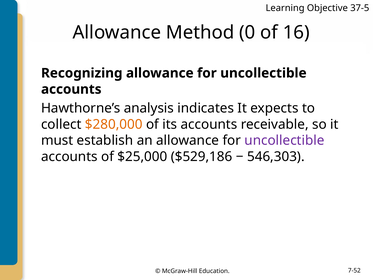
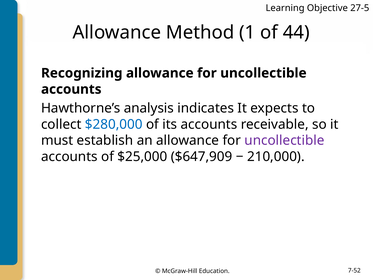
37-5: 37-5 -> 27-5 (360, 8)
0: 0 -> 1 (247, 32)
16: 16 -> 44 (296, 32)
$280,000 colour: orange -> blue (114, 124)
$529,186: $529,186 -> $647,909 (202, 157)
546,303: 546,303 -> 210,000 (276, 157)
